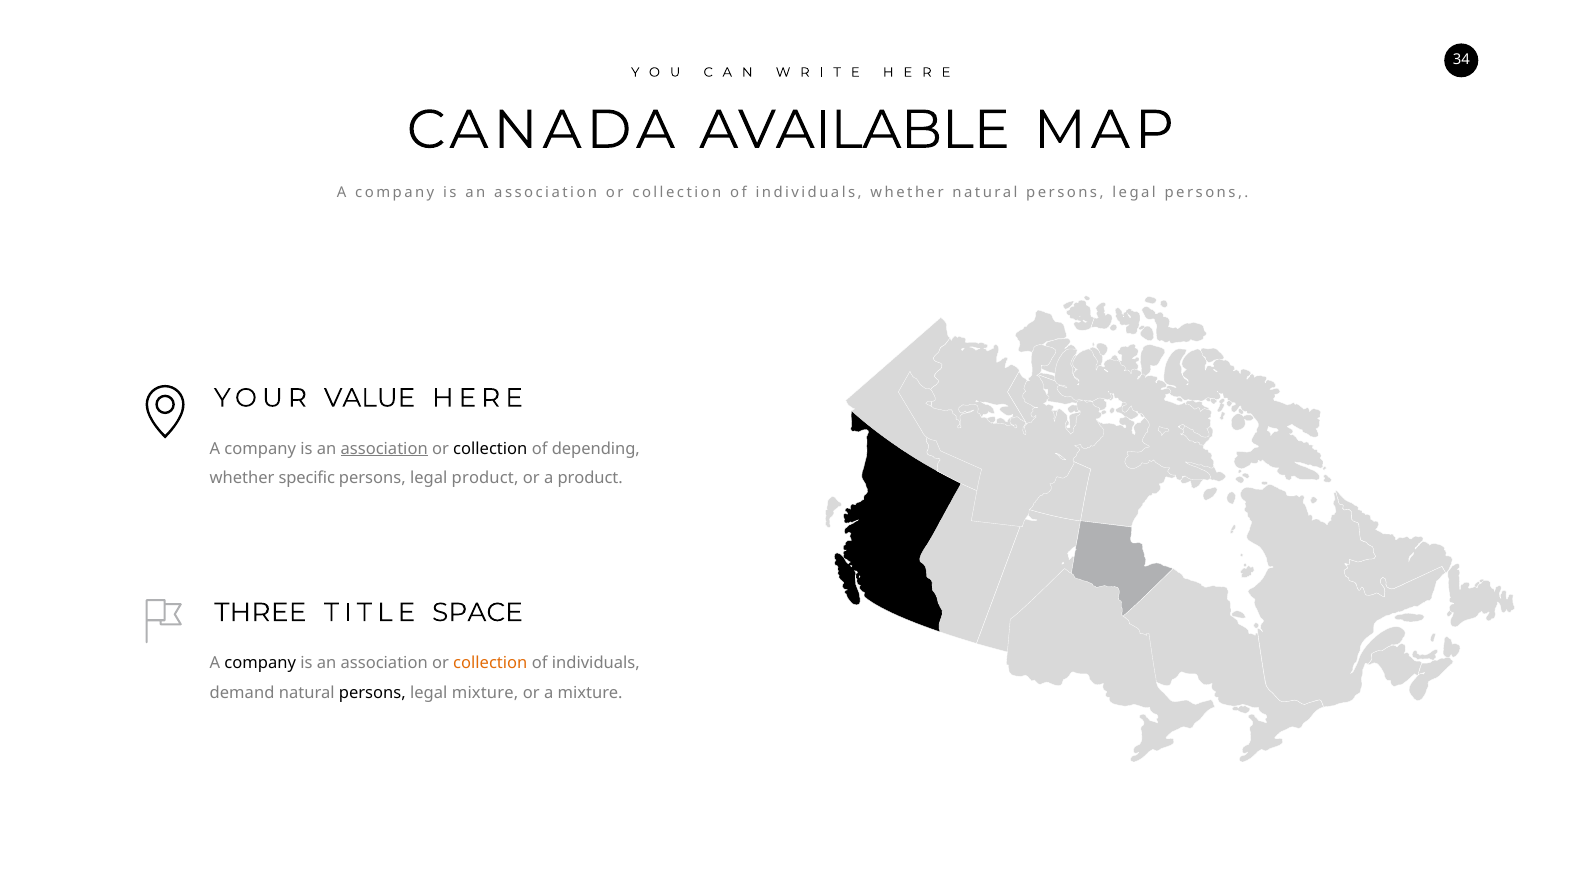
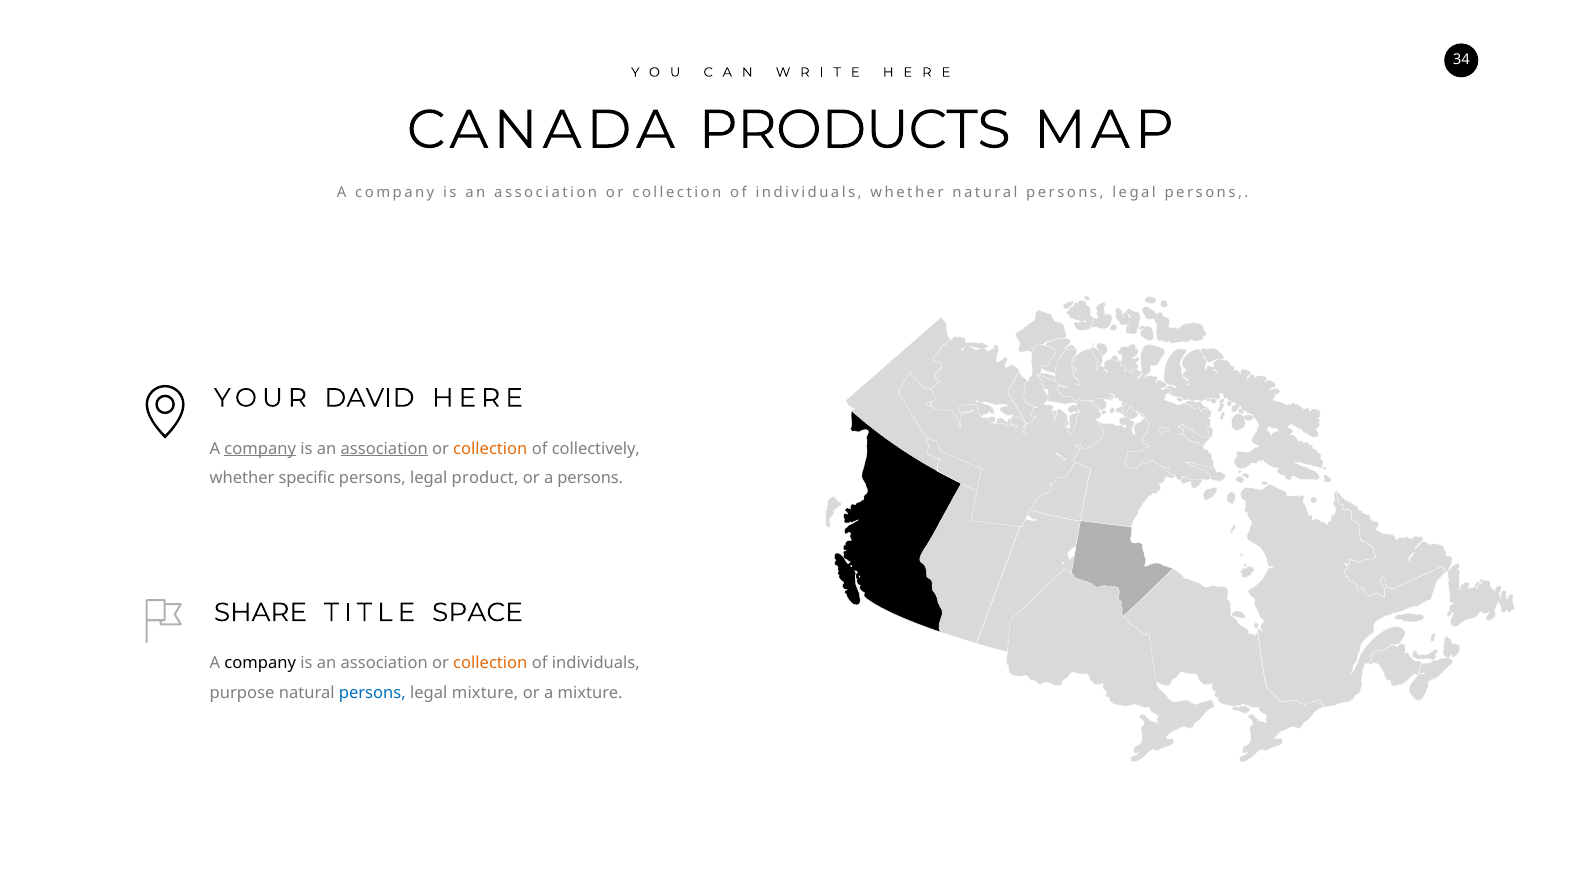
AVAILABLE: AVAILABLE -> PRODUCTS (855, 130)
VALUE: VALUE -> DAVID (369, 398)
company underline: none -> present (260, 449)
collection colour: black -> orange (490, 449)
depending: depending -> collectively (596, 449)
a product: product -> persons (590, 479)
THREE: THREE -> SHARE (261, 613)
demand: demand -> purpose (242, 693)
persons colour: black -> blue (372, 693)
